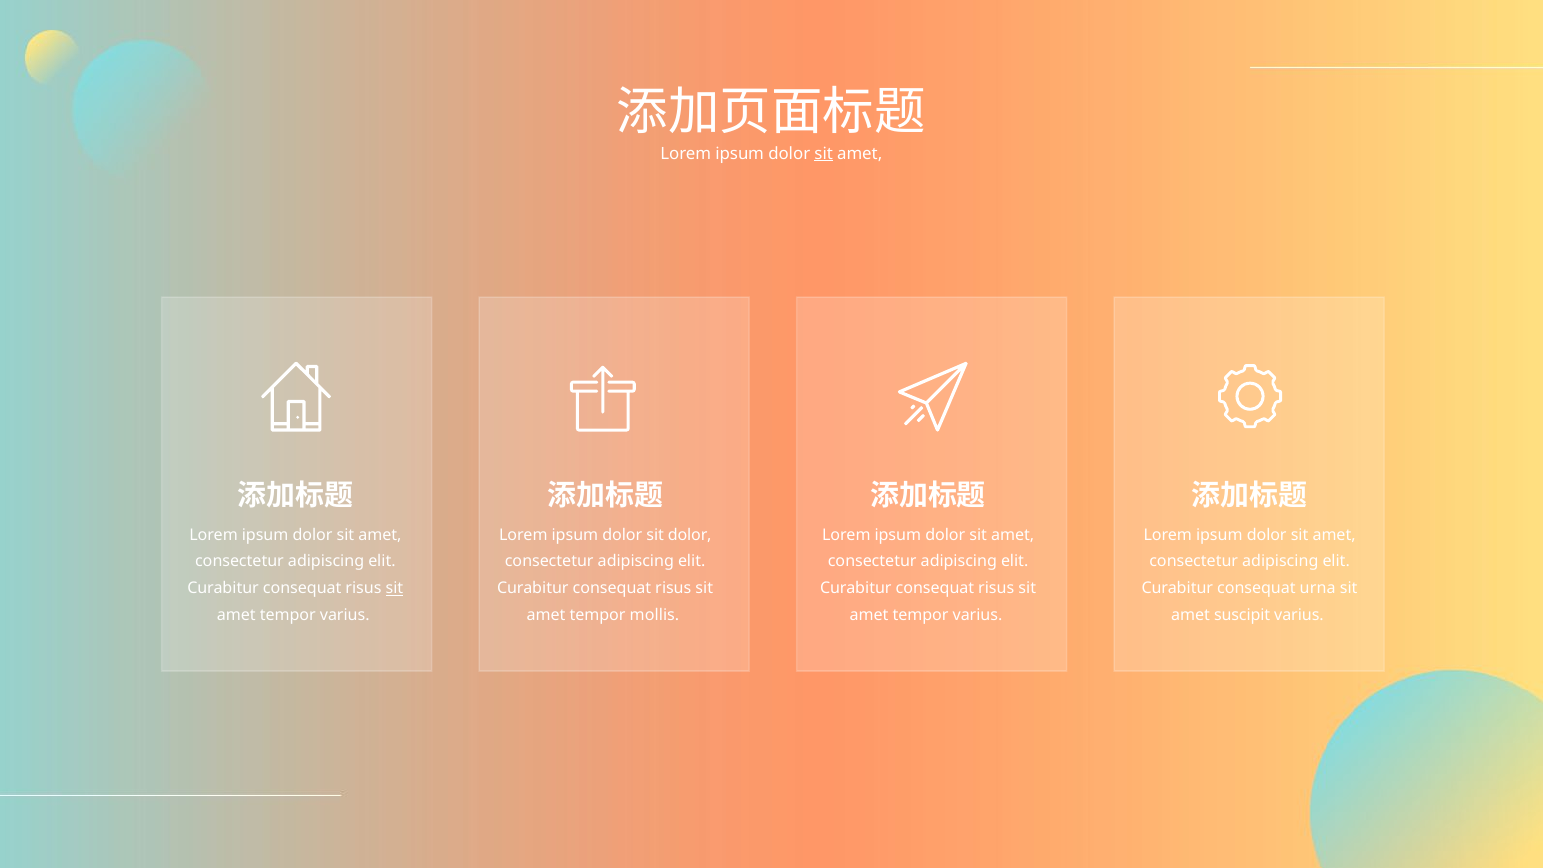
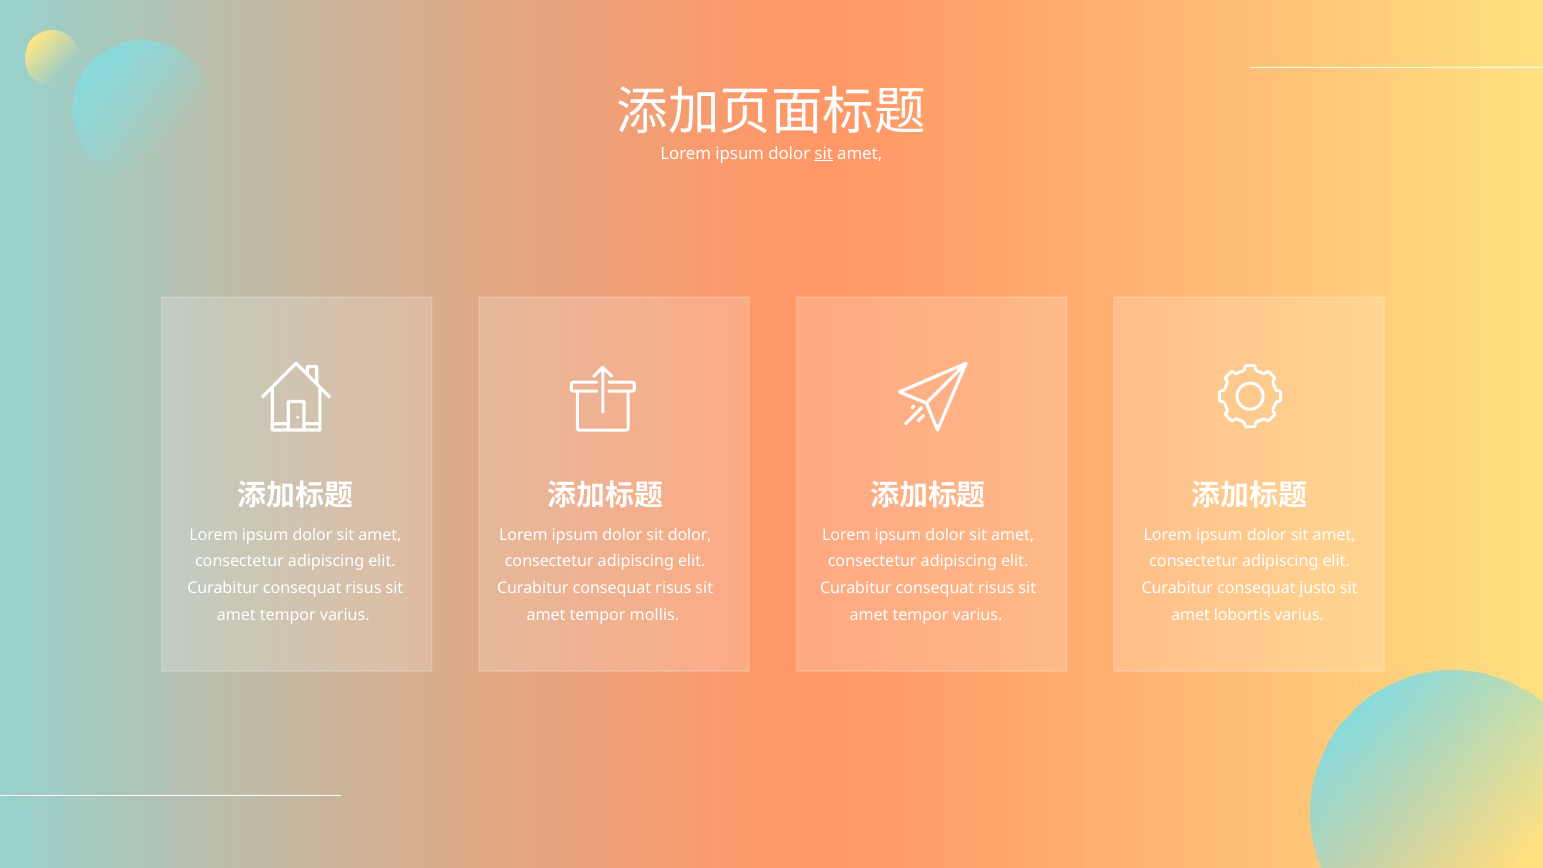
sit underline: present -> none (394, 588)
urna: urna -> justo (1318, 588)
suscipit: suscipit -> lobortis (1242, 615)
